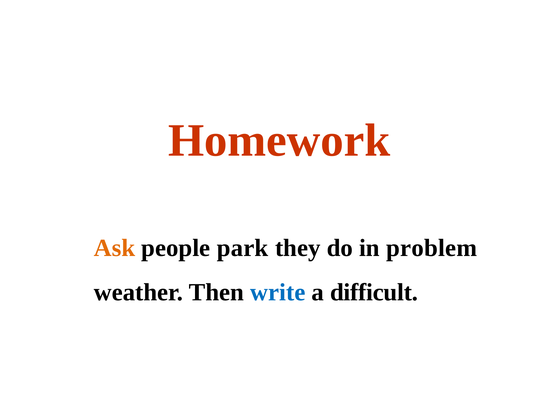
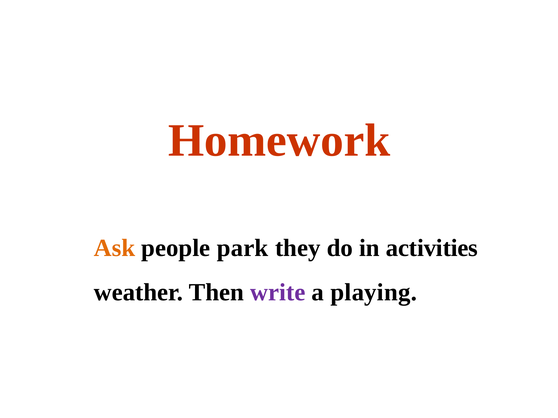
problem: problem -> activities (432, 248)
write colour: blue -> purple (278, 293)
difficult: difficult -> playing (374, 293)
